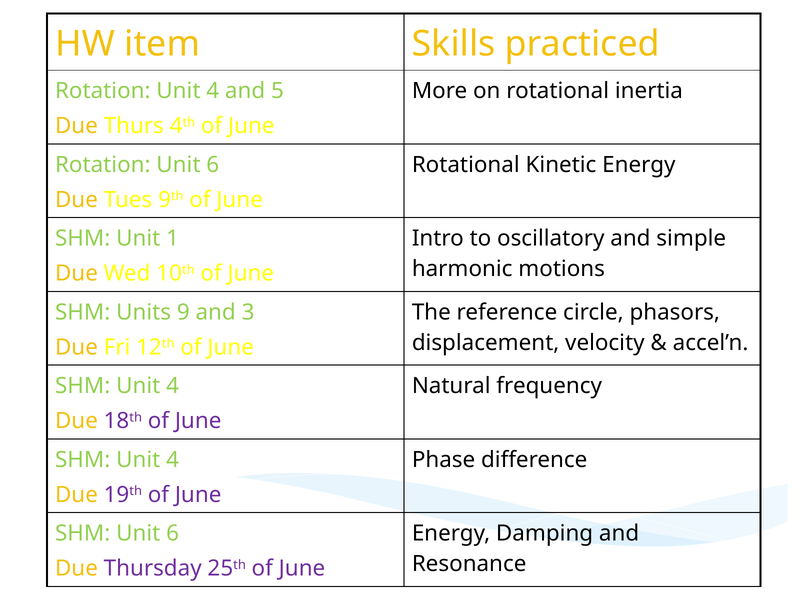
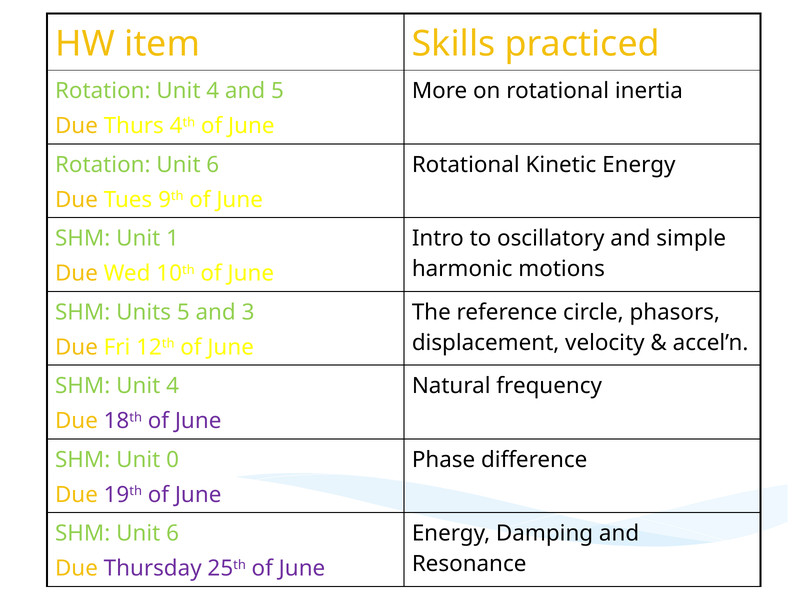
Units 9: 9 -> 5 (183, 312)
4: 4 -> 0 (173, 460)
